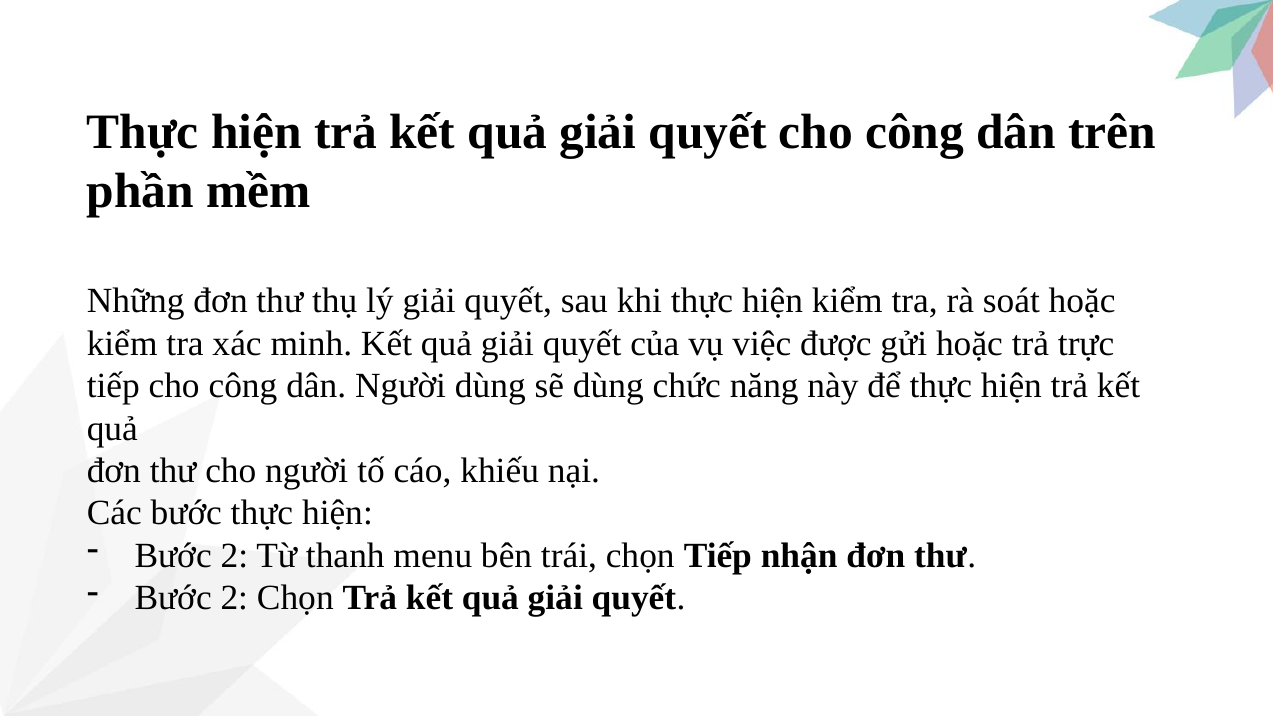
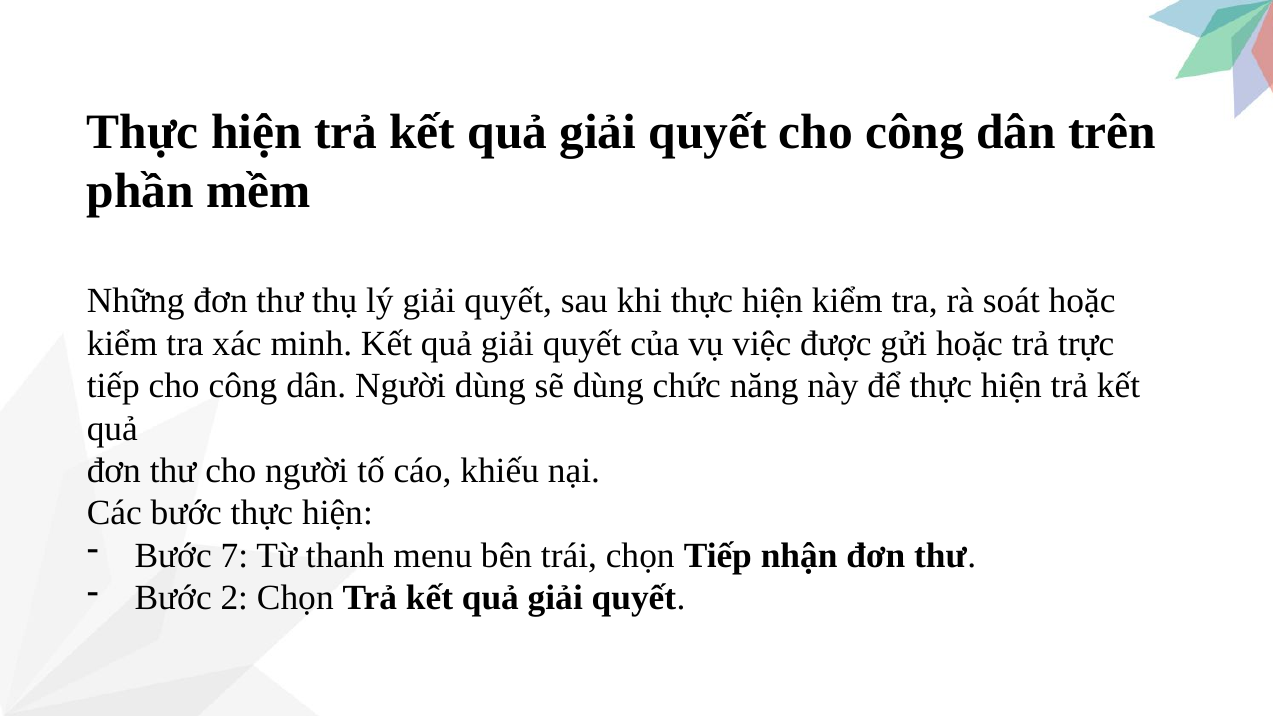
2: 2 -> 7 (234, 556)
